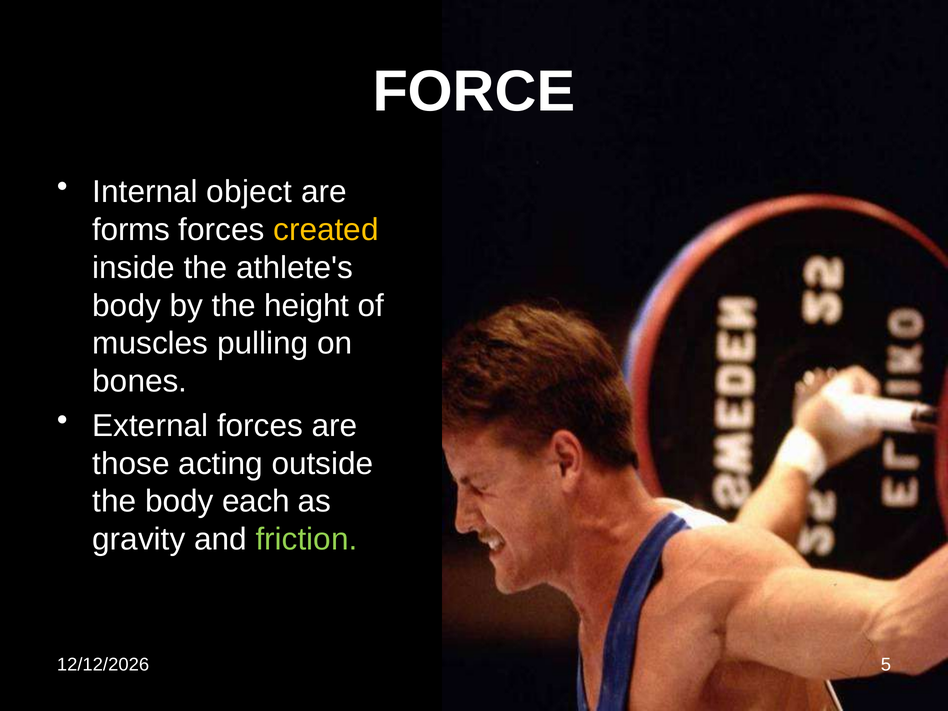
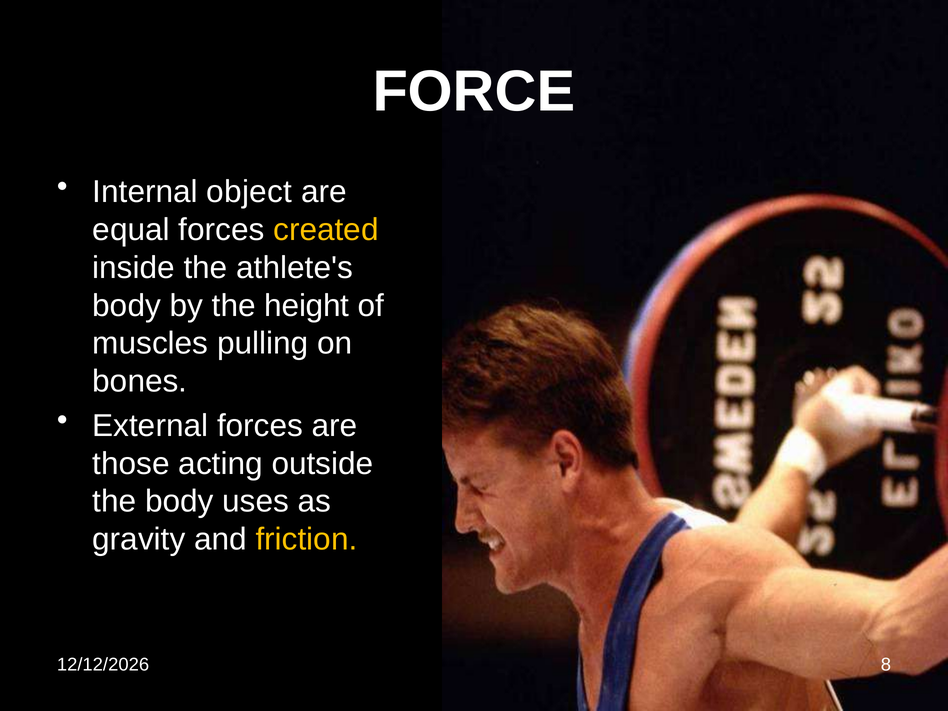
forms: forms -> equal (131, 230)
each: each -> uses (256, 501)
friction colour: light green -> yellow (307, 539)
5: 5 -> 8 (886, 665)
